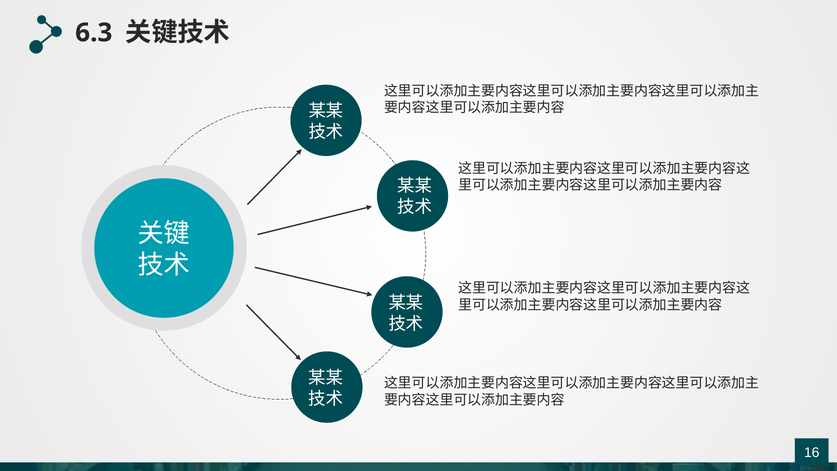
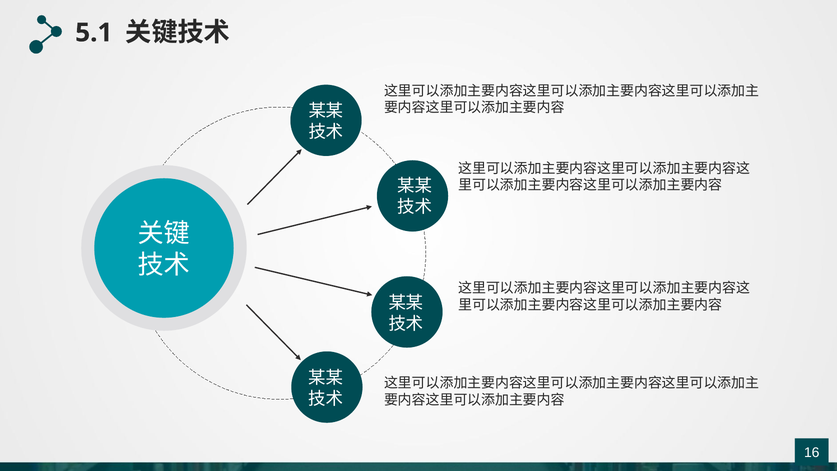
6.3: 6.3 -> 5.1 (94, 33)
